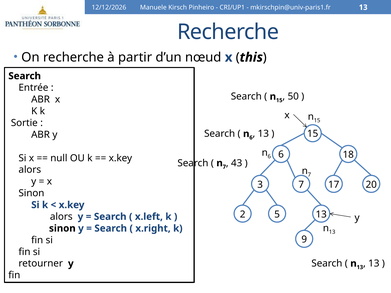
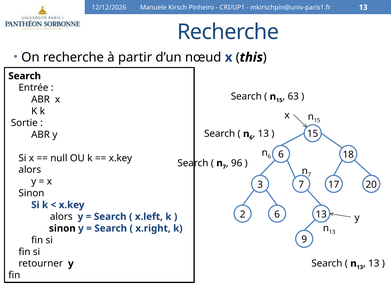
50: 50 -> 63 (293, 97)
43: 43 -> 96 (237, 163)
2 5: 5 -> 6 (277, 214)
